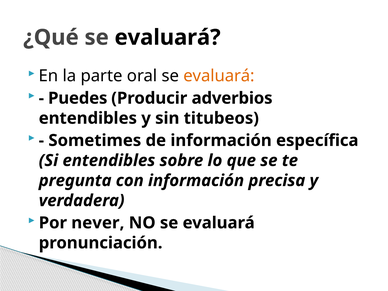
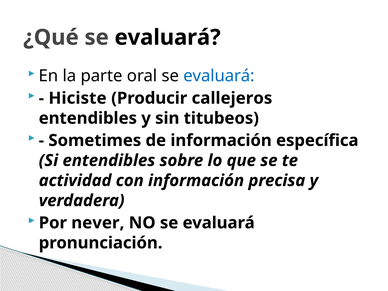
evaluará colour: orange -> blue (219, 76)
Puedes: Puedes -> Hiciste (78, 98)
adverbios: adverbios -> callejeros (232, 98)
pregunta: pregunta -> actividad (75, 181)
